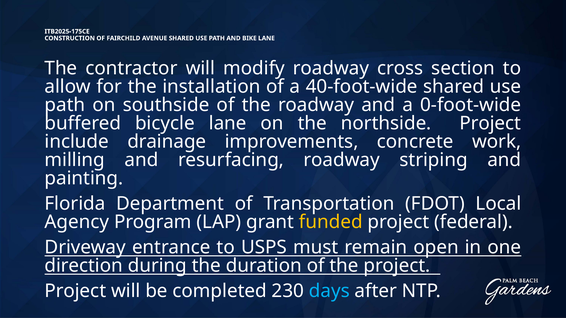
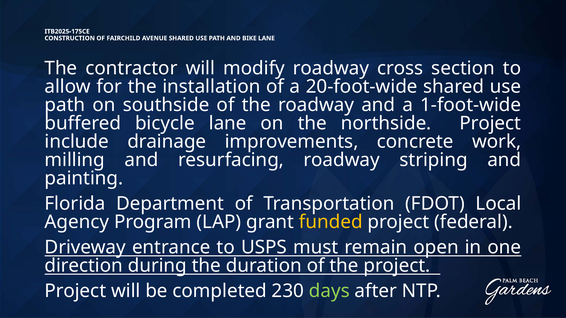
40-foot-wide: 40-foot-wide -> 20-foot-wide (362, 87)
0-foot-wide: 0-foot-wide -> 1-foot-wide (471, 105)
days colour: light blue -> light green (329, 291)
